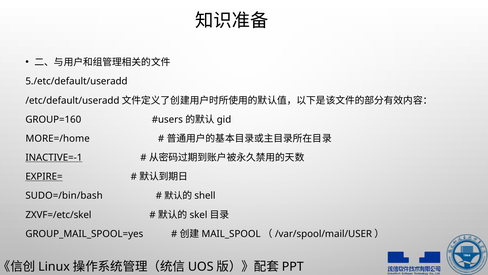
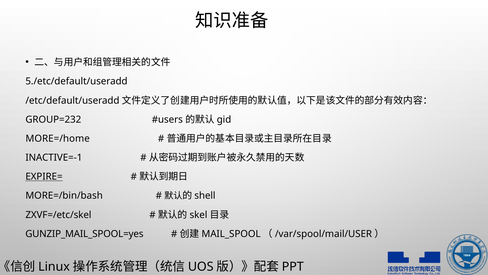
GROUP=160: GROUP=160 -> GROUP=232 (53, 119)
INACTIVE=-1 underline: present -> none (54, 157)
SUDO=/bin/bash: SUDO=/bin/bash -> MORE=/bin/bash (64, 195)
GROUP_MAIL_SPOOL=yes: GROUP_MAIL_SPOOL=yes -> GUNZIP_MAIL_SPOOL=yes (84, 233)
